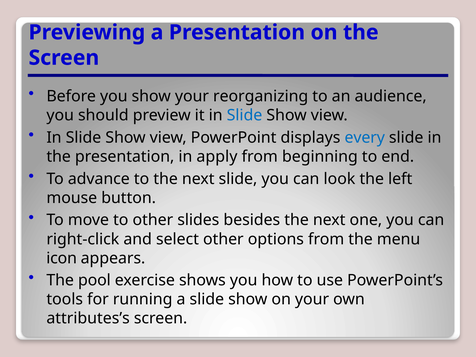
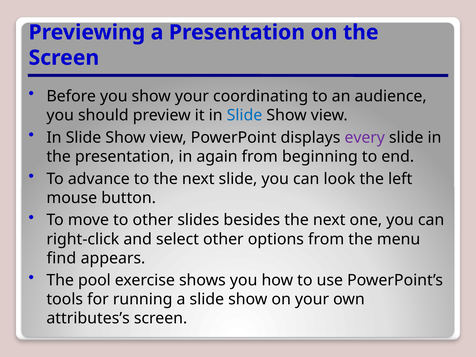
reorganizing: reorganizing -> coordinating (261, 96)
every colour: blue -> purple (365, 138)
apply: apply -> again (217, 157)
icon: icon -> find (61, 258)
